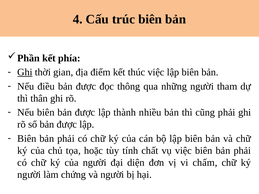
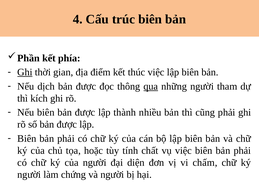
điều: điều -> dịch (46, 86)
qua underline: none -> present (151, 86)
thân: thân -> kích (39, 98)
